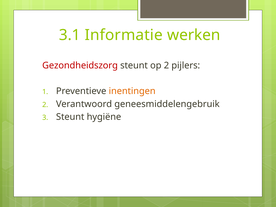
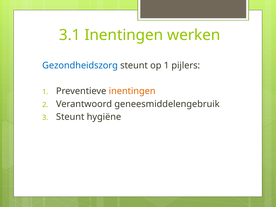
3.1 Informatie: Informatie -> Inentingen (124, 35)
Gezondheidszorg colour: red -> blue (80, 65)
op 2: 2 -> 1 (166, 65)
